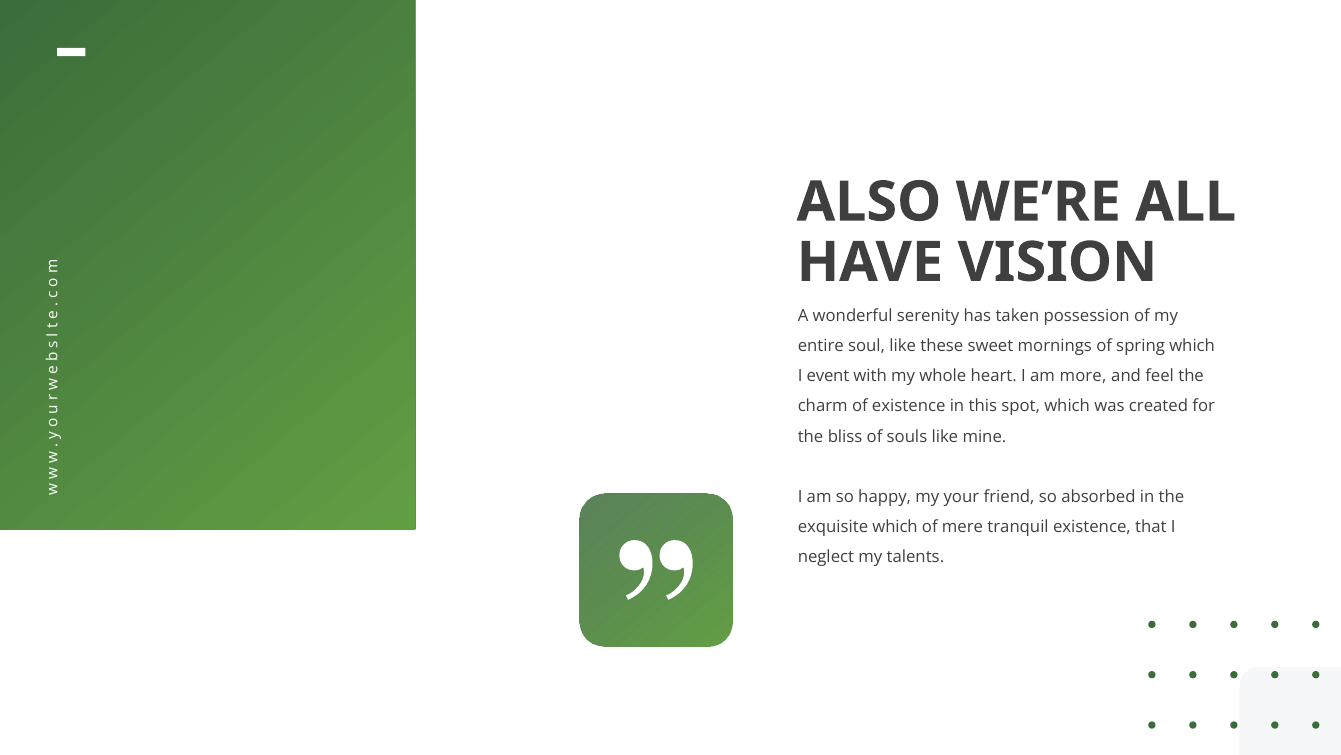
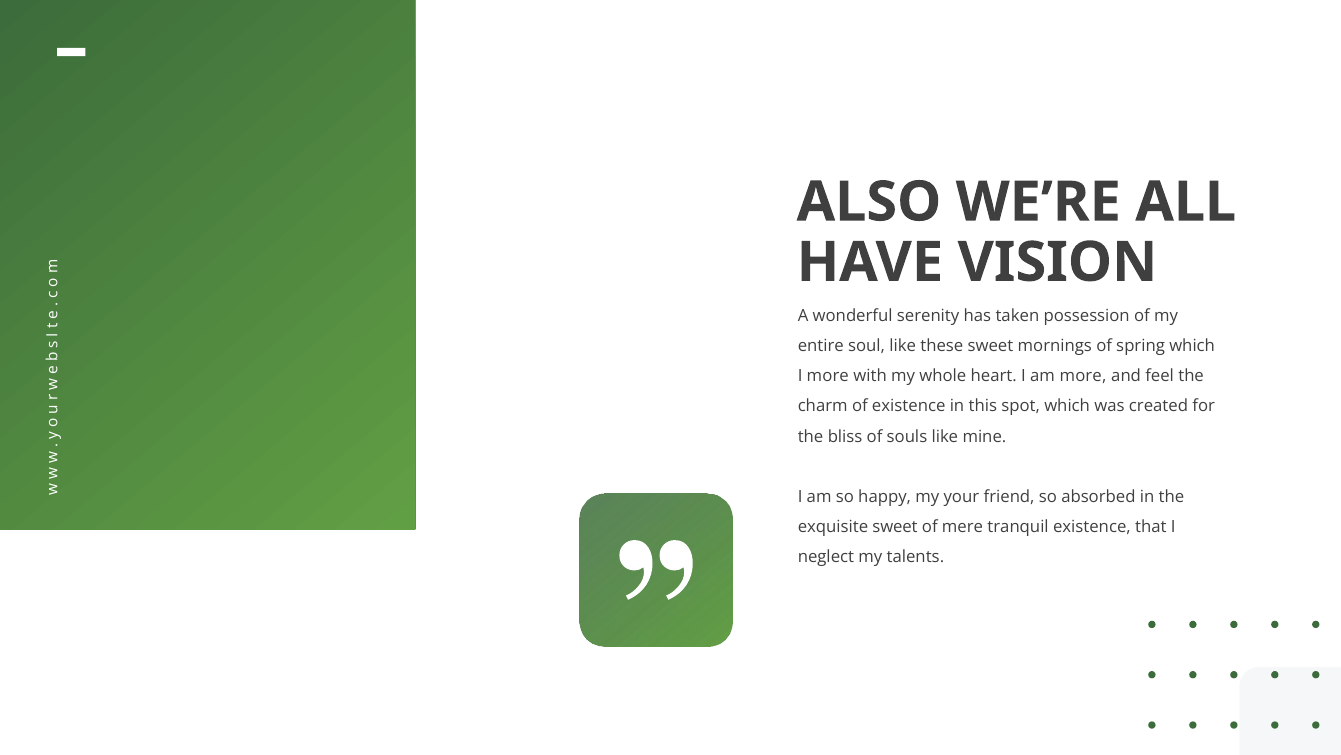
I event: event -> more (828, 376)
exquisite which: which -> sweet (895, 527)
